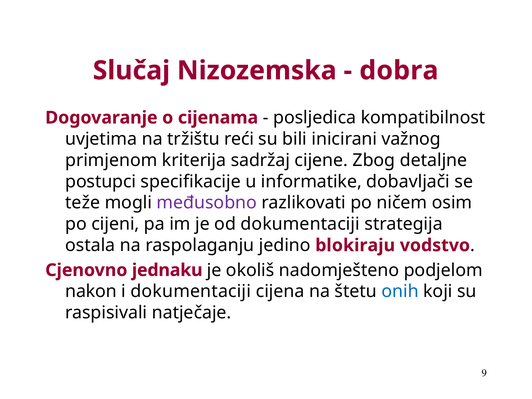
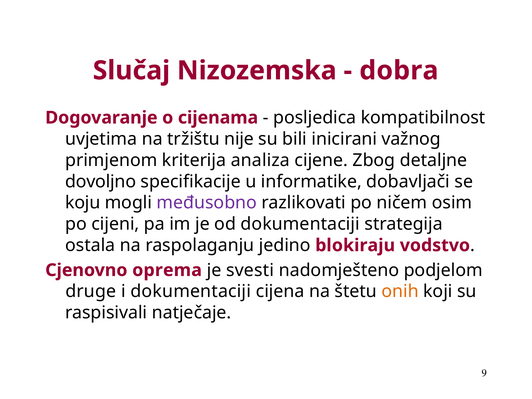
reći: reći -> nije (239, 139)
sadržaj: sadržaj -> analiza (260, 160)
postupci: postupci -> dovoljno (101, 182)
teže: teže -> koju (83, 203)
jednaku: jednaku -> oprema (167, 270)
okoliš: okoliš -> svesti (250, 270)
nakon: nakon -> druge (91, 291)
onih colour: blue -> orange (400, 291)
